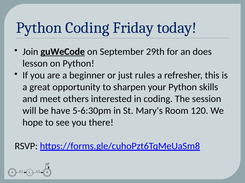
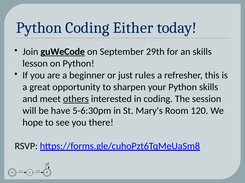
Friday: Friday -> Either (133, 28)
an does: does -> skills (202, 52)
others underline: none -> present (76, 99)
